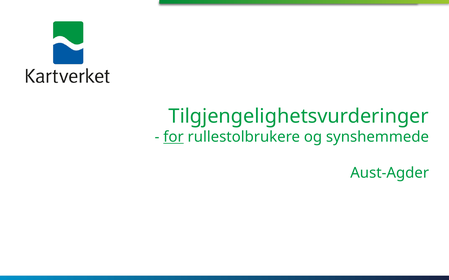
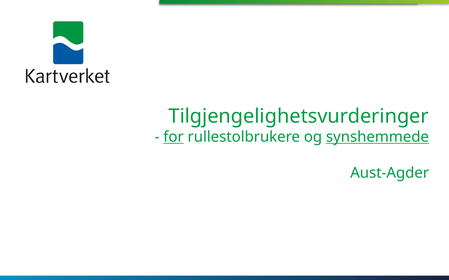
synshemmede underline: none -> present (377, 137)
